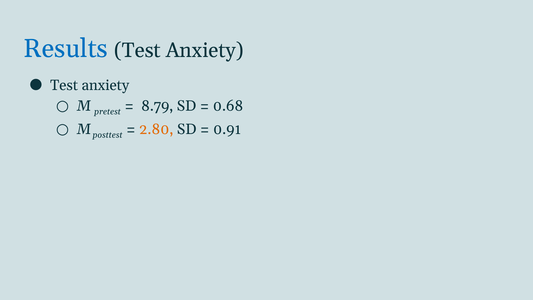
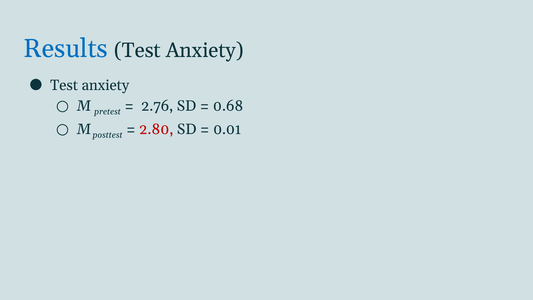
8.79: 8.79 -> 2.76 (157, 106)
2.80 colour: orange -> red (156, 129)
0.91: 0.91 -> 0.01 (227, 129)
